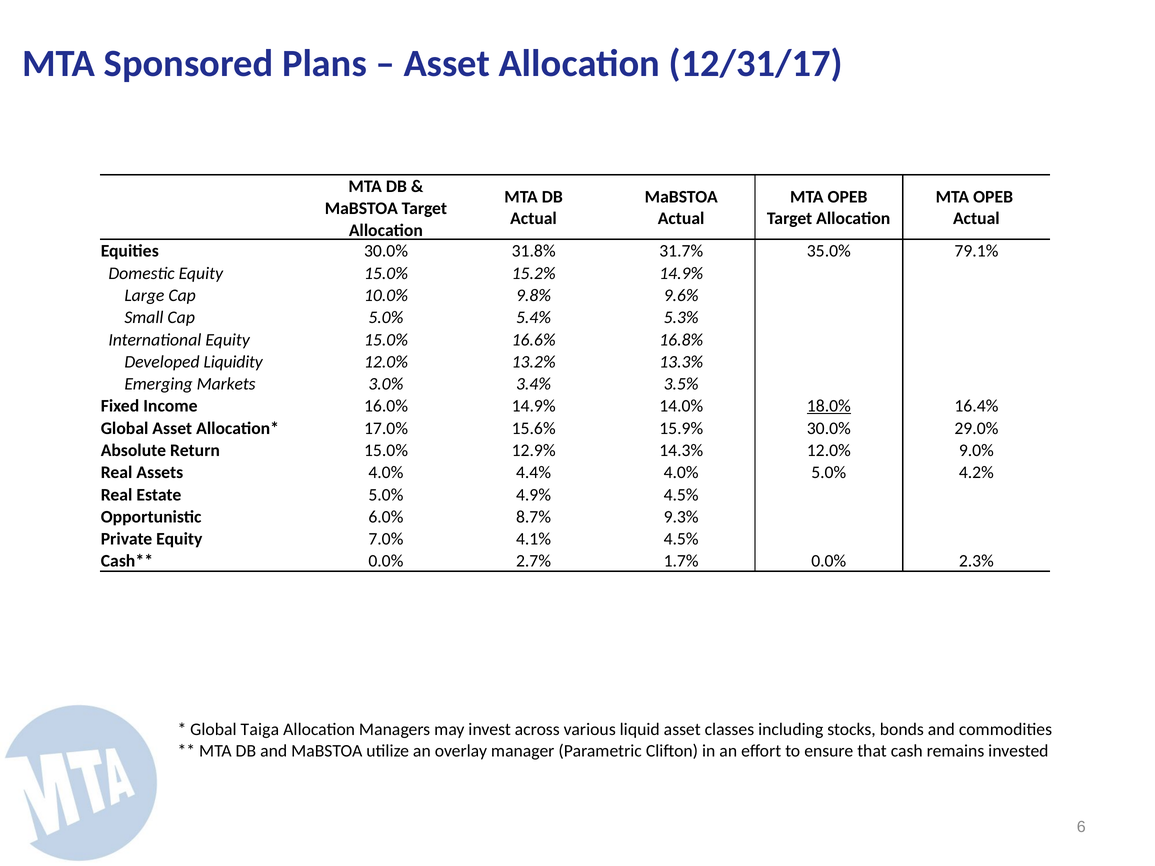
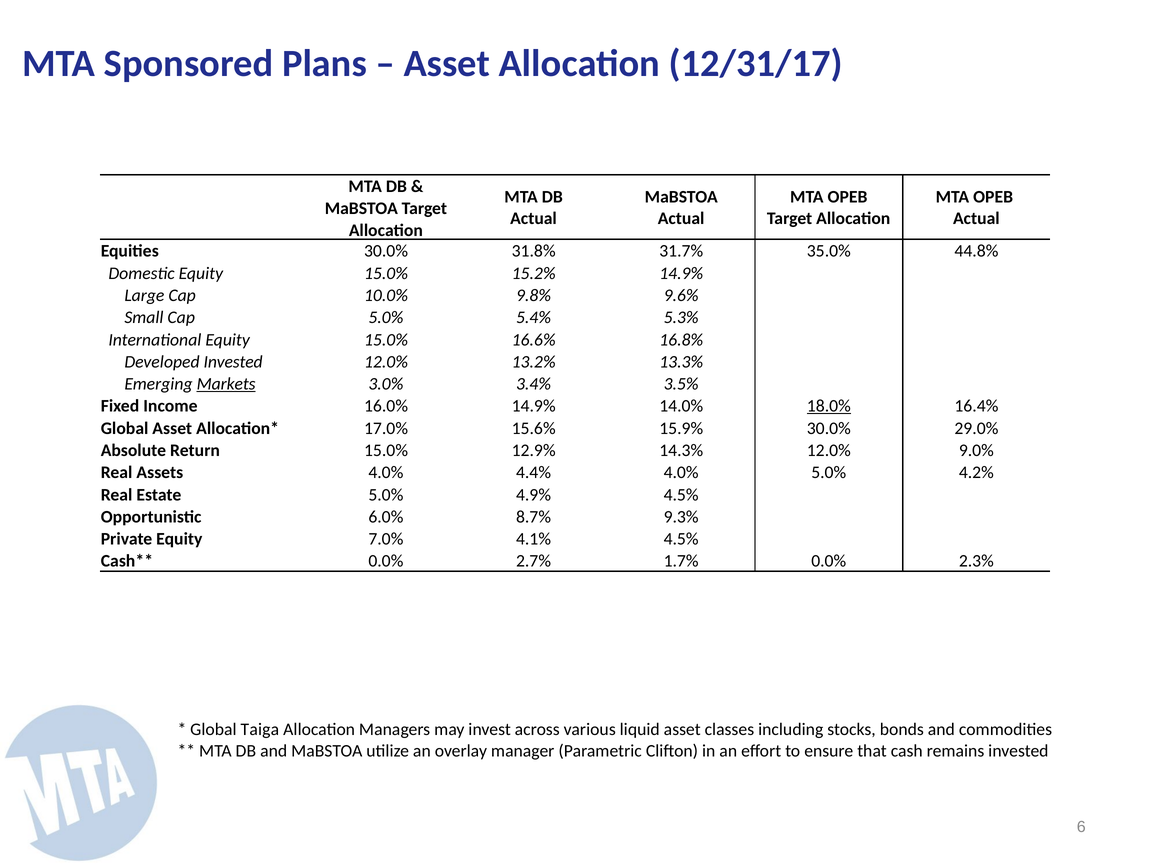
79.1%: 79.1% -> 44.8% (976, 251)
Developed Liquidity: Liquidity -> Invested (233, 362)
Markets underline: none -> present (226, 384)
